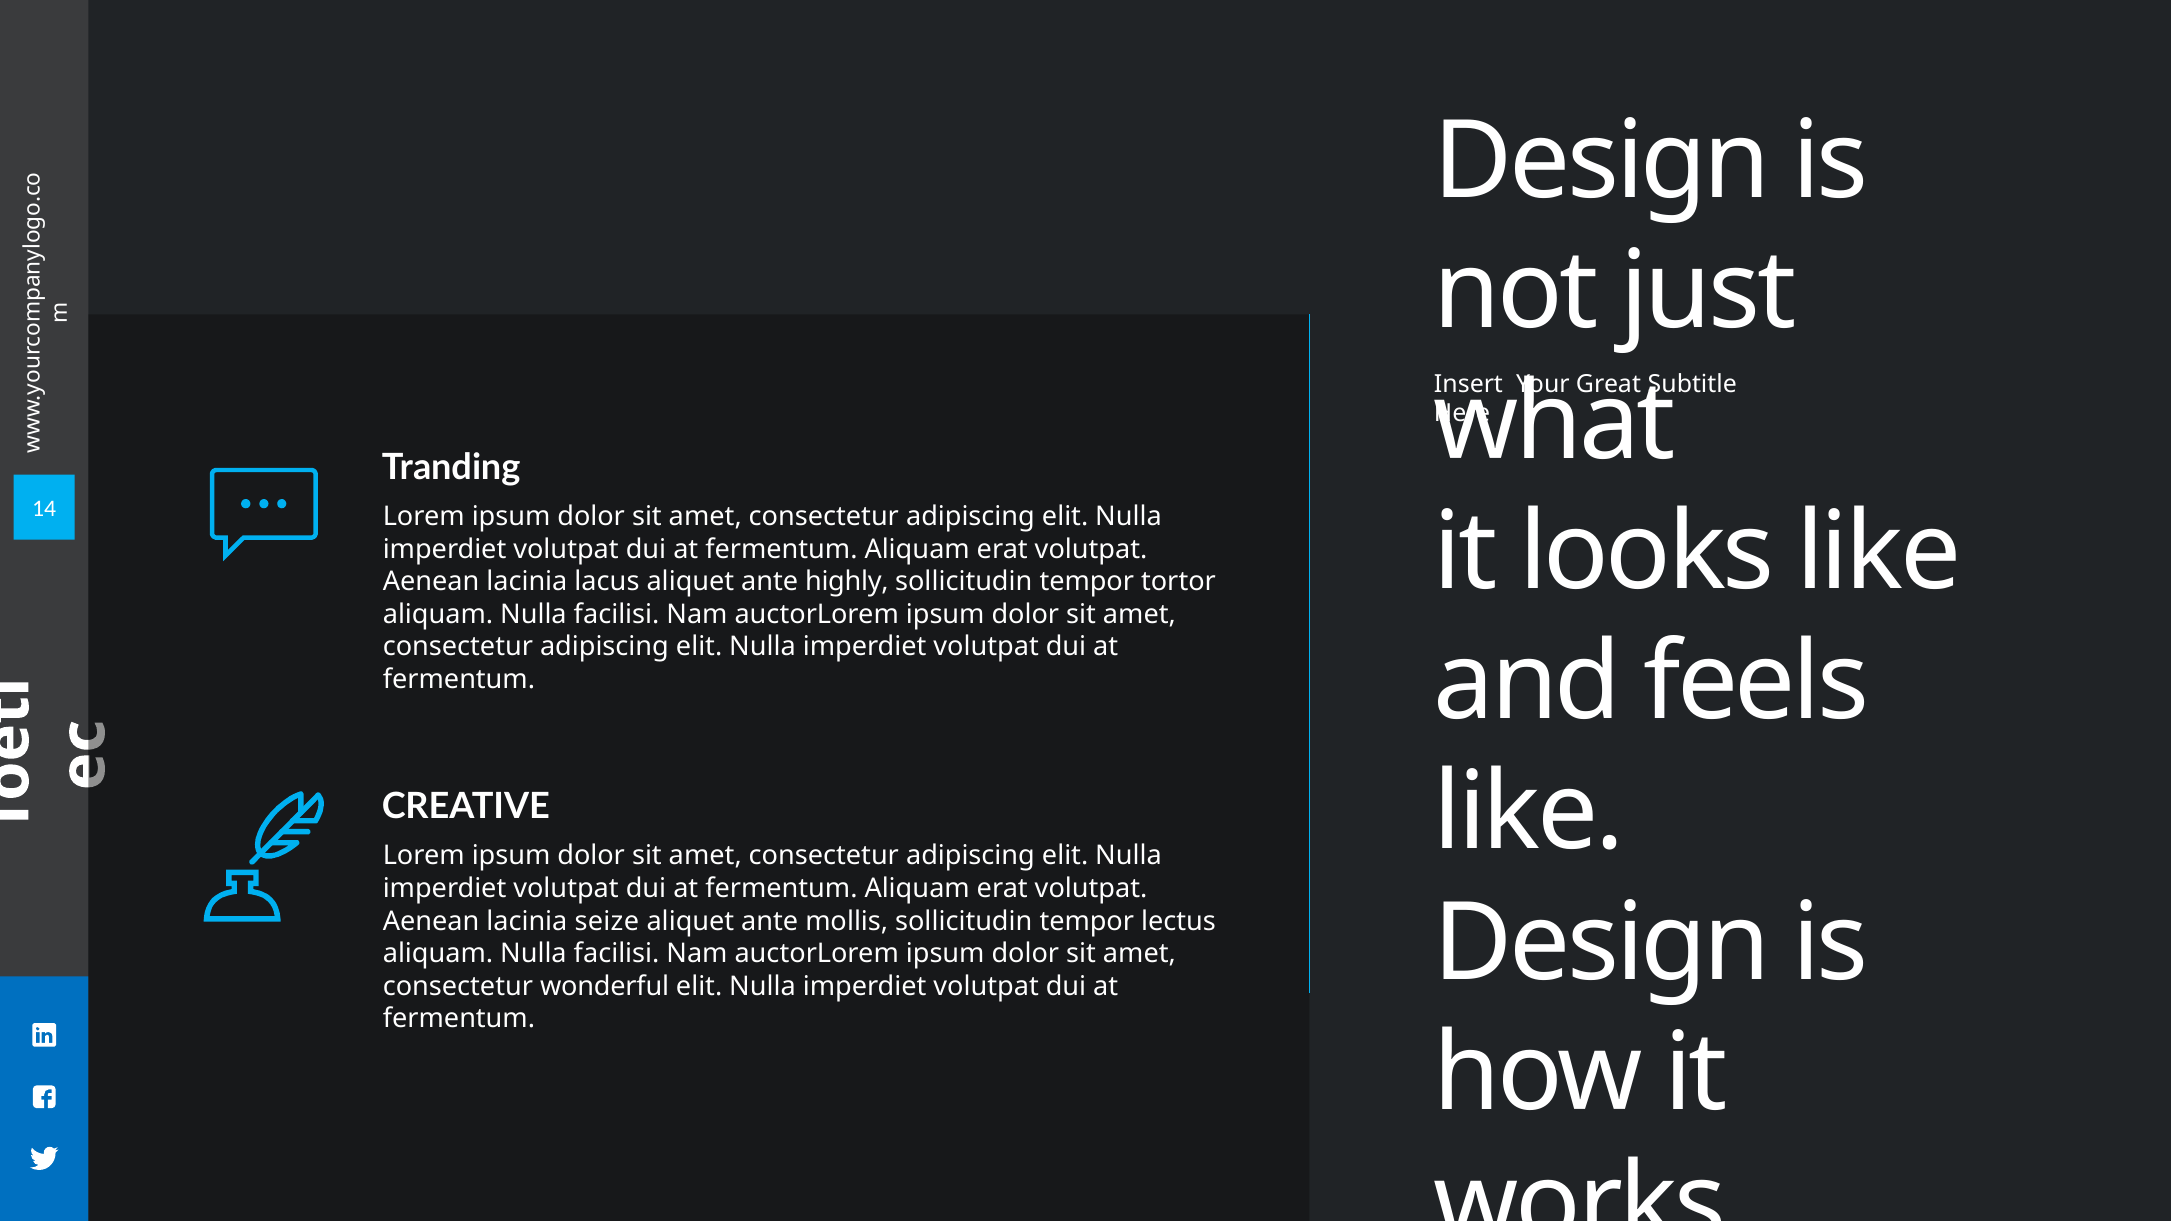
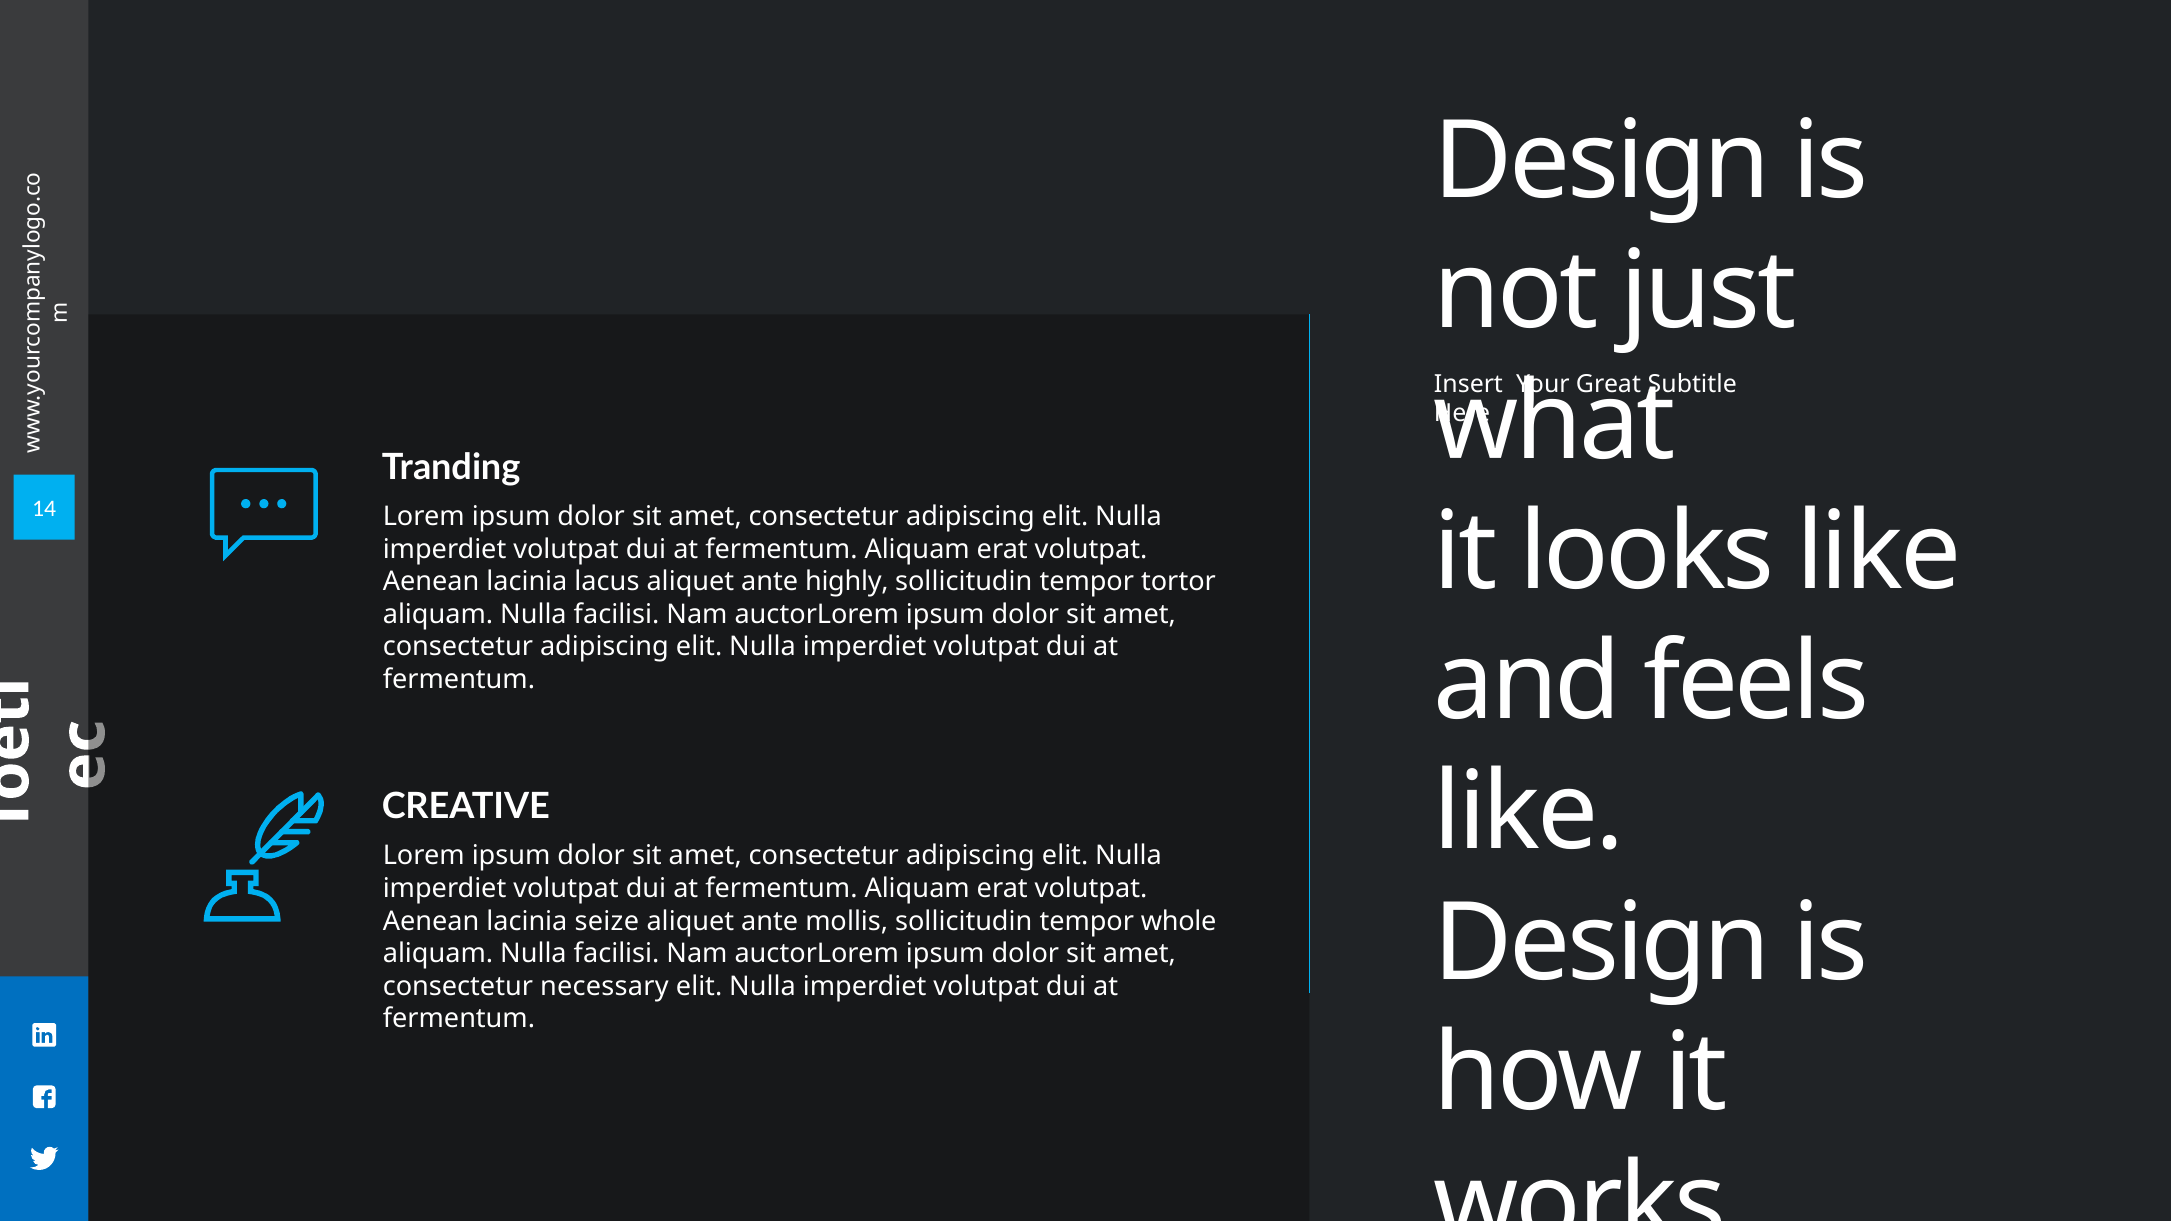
lectus: lectus -> whole (1179, 921)
wonderful: wonderful -> necessary (604, 986)
